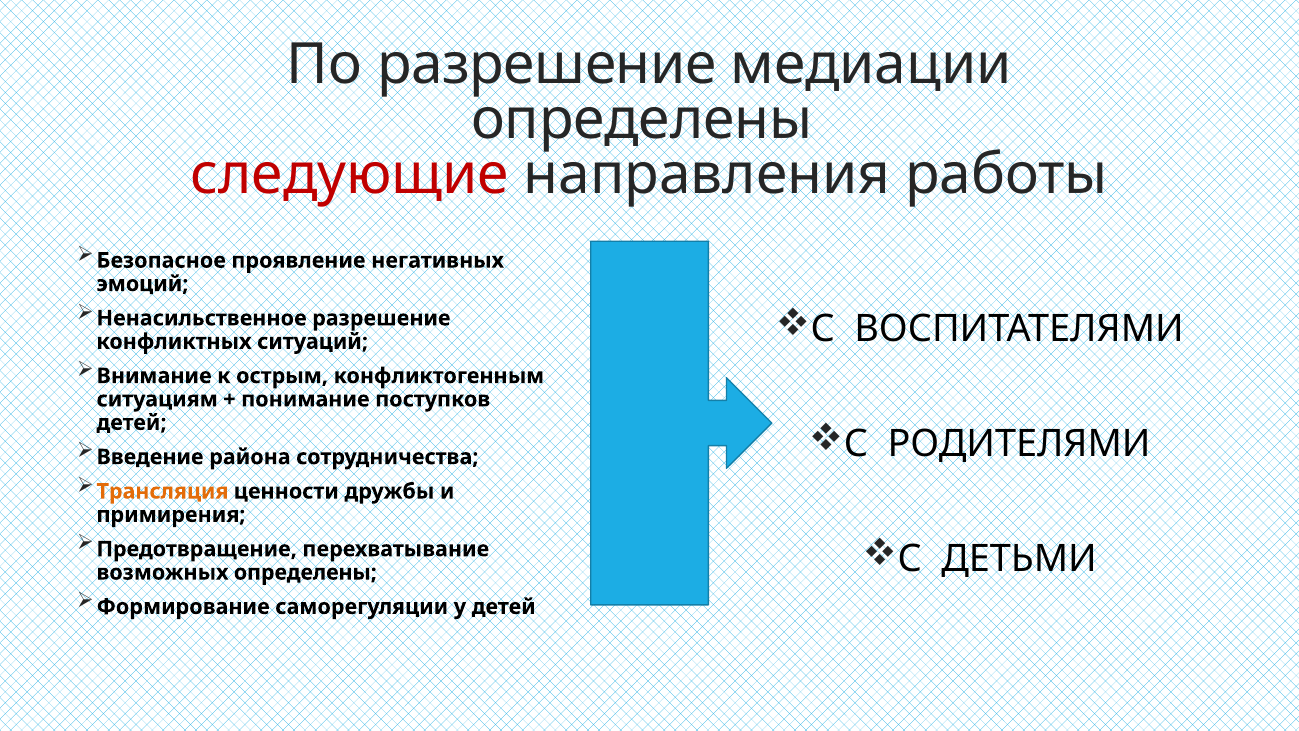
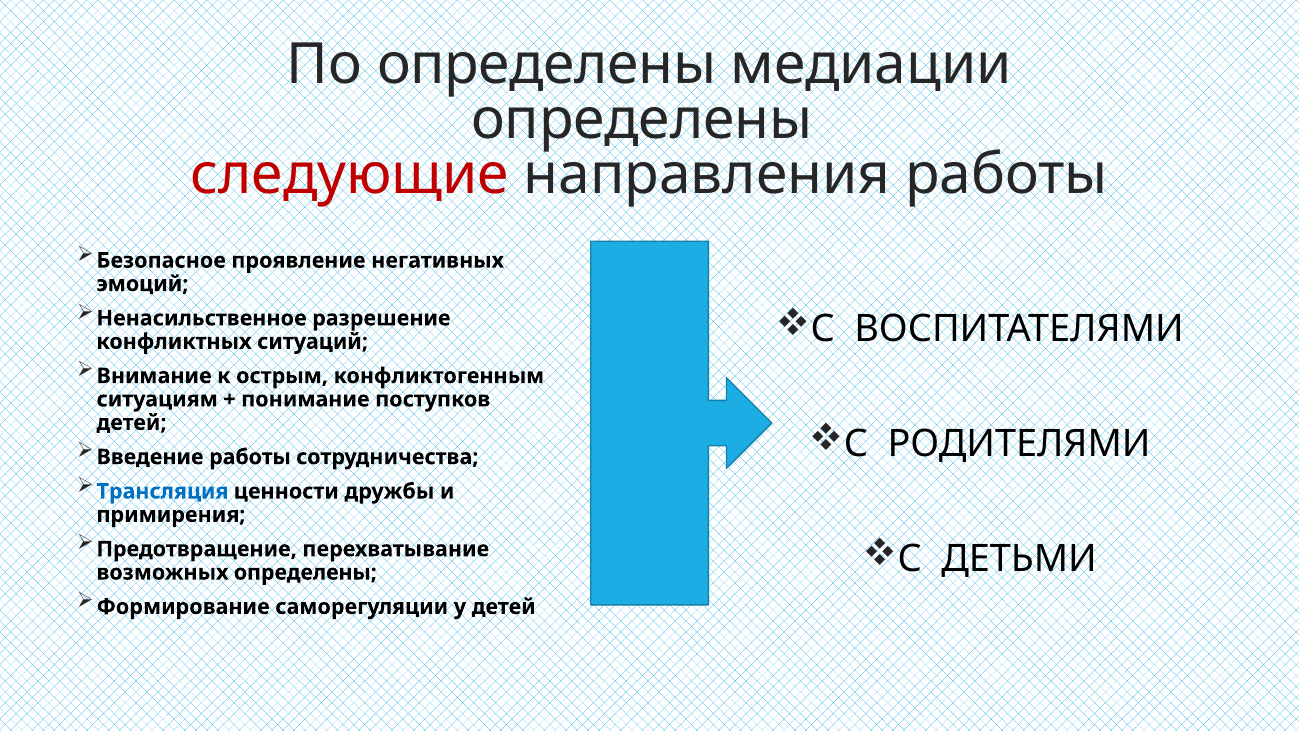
По разрешение: разрешение -> определены (547, 65)
Введение района: района -> работы (250, 457)
Трансляция colour: orange -> blue (162, 491)
